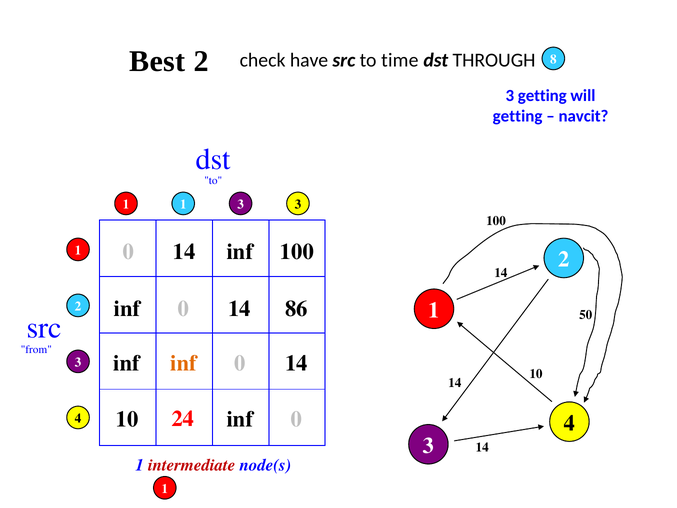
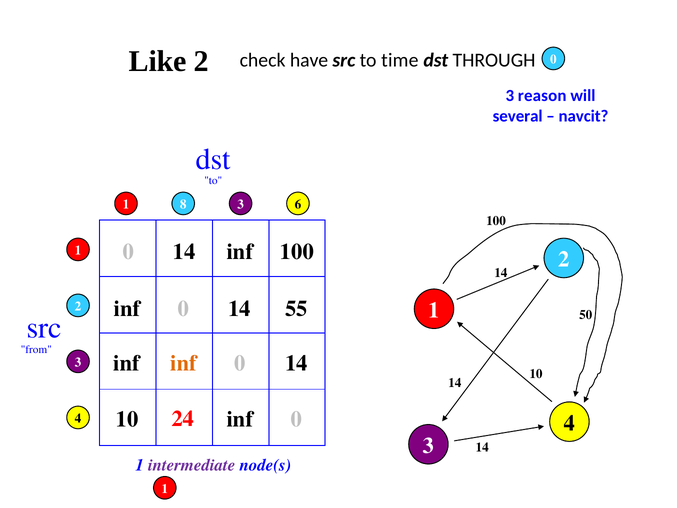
Best: Best -> Like (158, 61)
2 8: 8 -> 0 (553, 59)
3 getting: getting -> reason (542, 96)
getting: getting -> several (518, 116)
1 1: 1 -> 8 (183, 204)
3 3: 3 -> 6 (298, 204)
86: 86 -> 55 (296, 309)
intermediate colour: red -> purple (192, 465)
